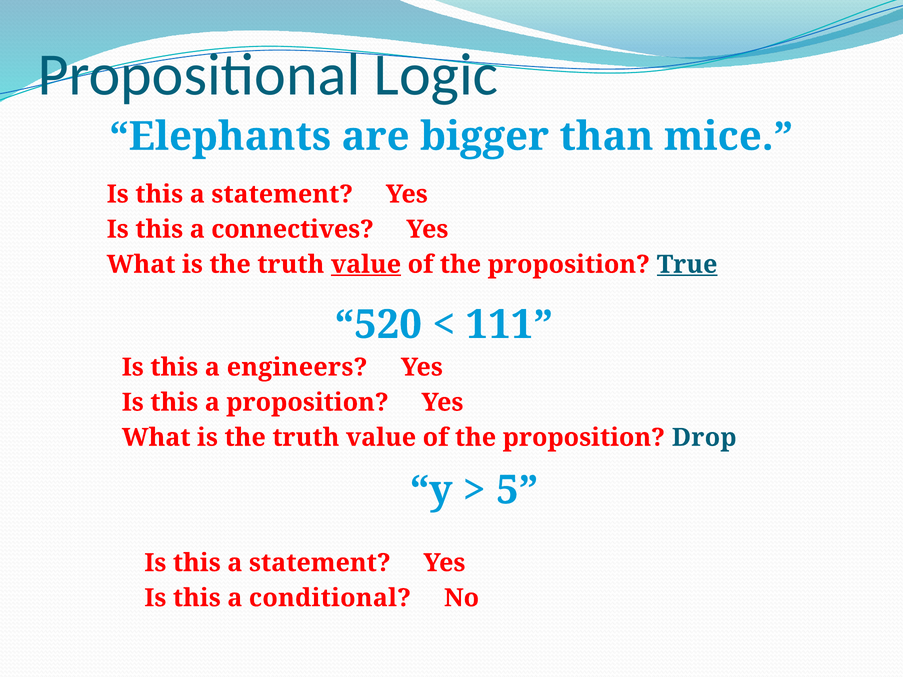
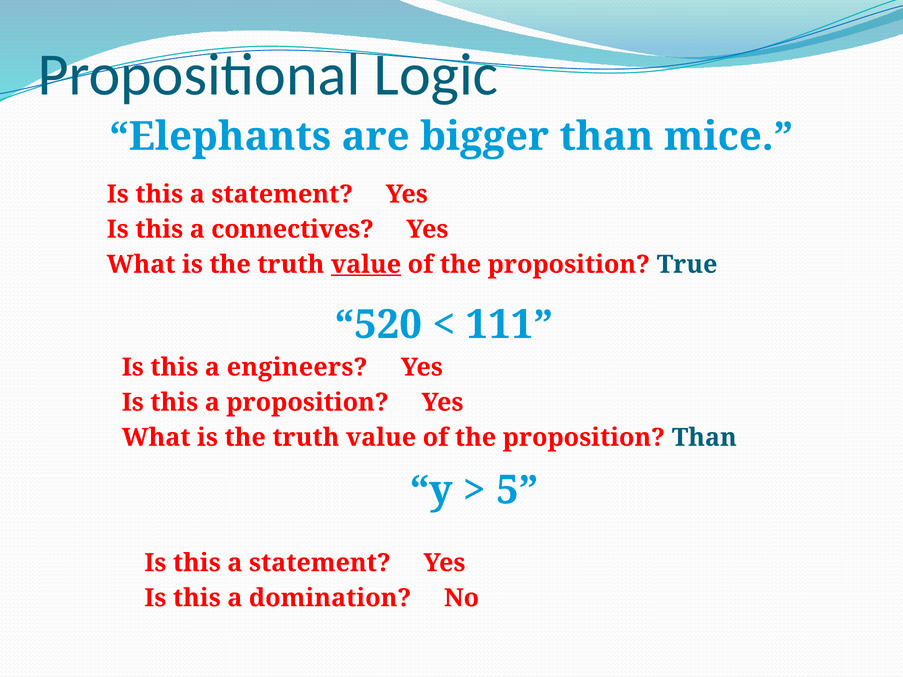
True underline: present -> none (687, 265)
proposition Drop: Drop -> Than (704, 438)
conditional: conditional -> domination (330, 598)
